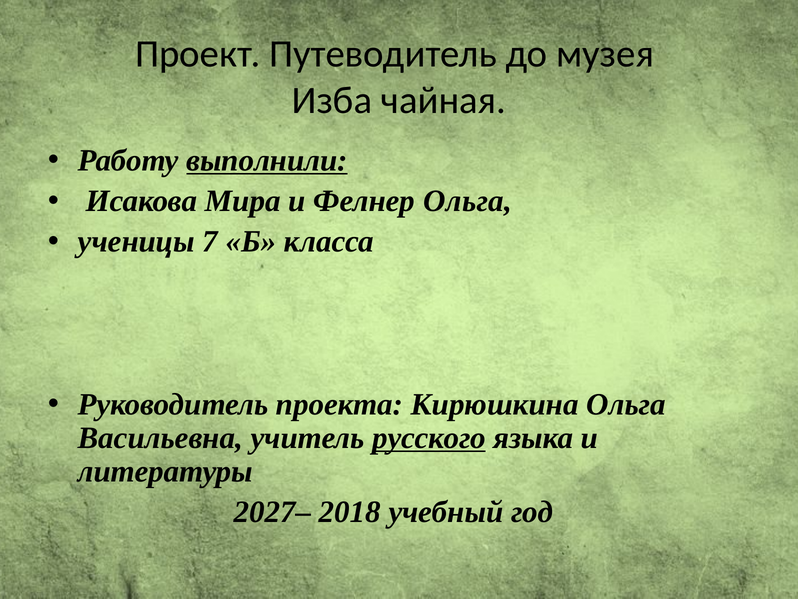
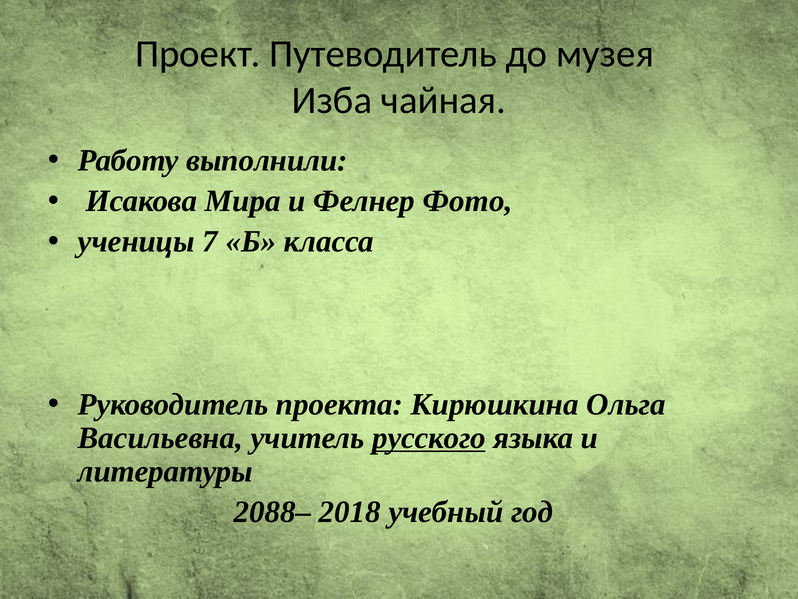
выполнили underline: present -> none (267, 160)
Фелнер Ольга: Ольга -> Фото (468, 201)
2027–: 2027– -> 2088– (273, 512)
